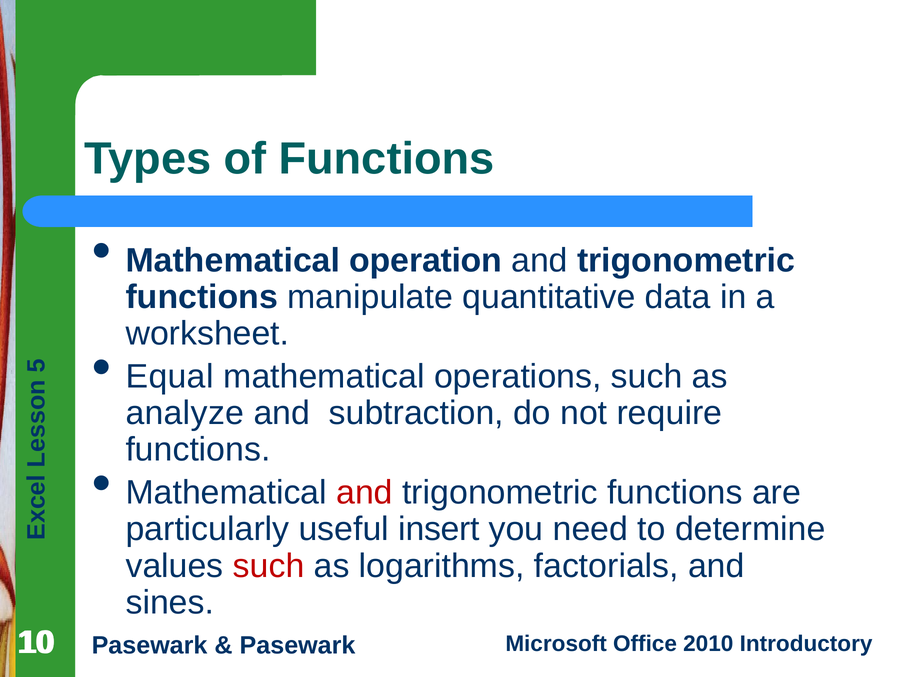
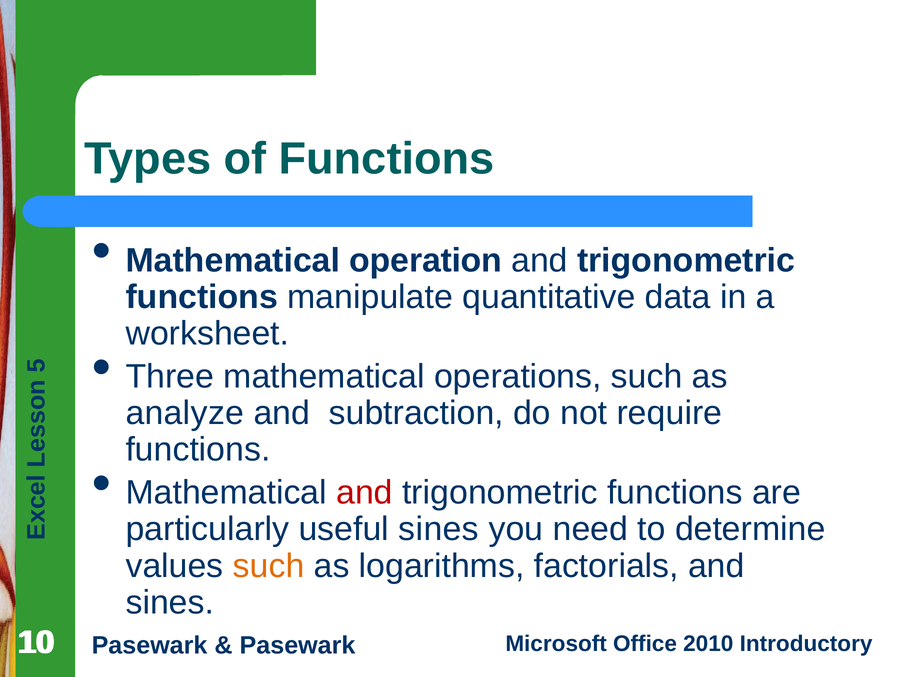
Equal: Equal -> Three (170, 377)
useful insert: insert -> sines (439, 529)
such colour: red -> orange (269, 566)
